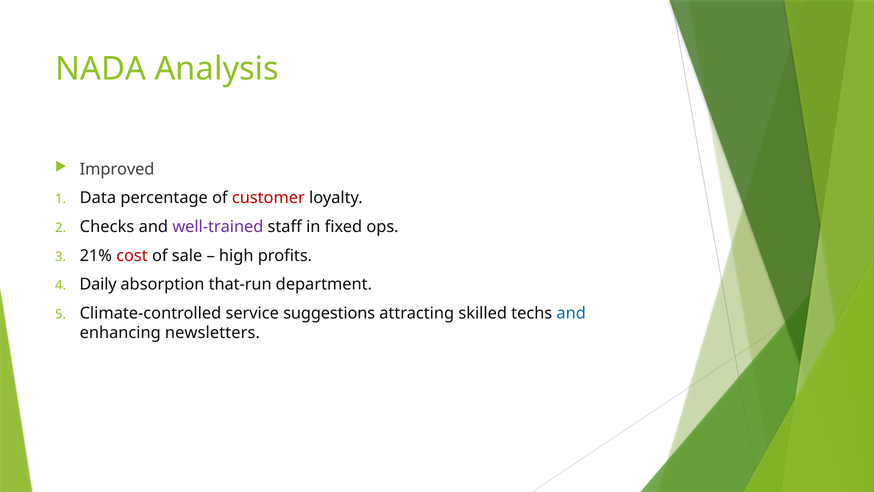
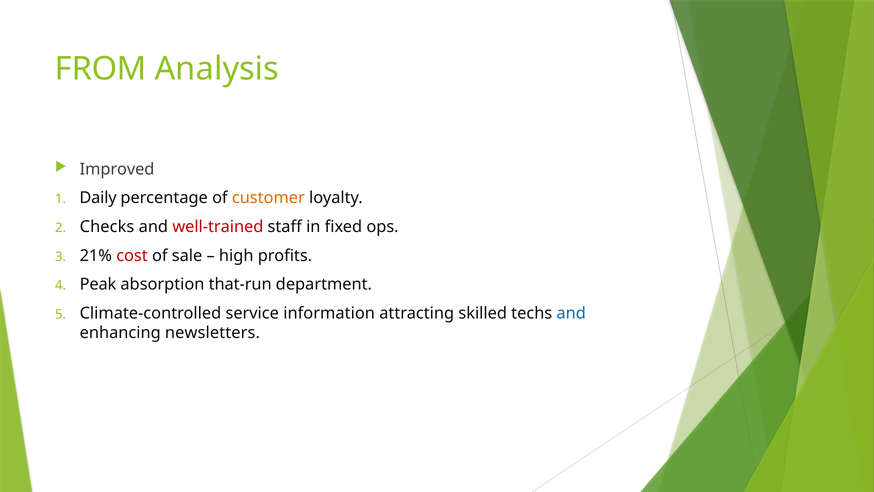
NADA: NADA -> FROM (101, 69)
Data: Data -> Daily (98, 198)
customer colour: red -> orange (268, 198)
well-trained colour: purple -> red (218, 227)
Daily: Daily -> Peak (98, 284)
suggestions: suggestions -> information (329, 313)
